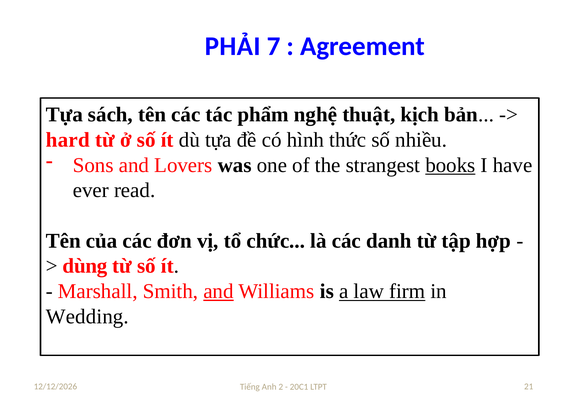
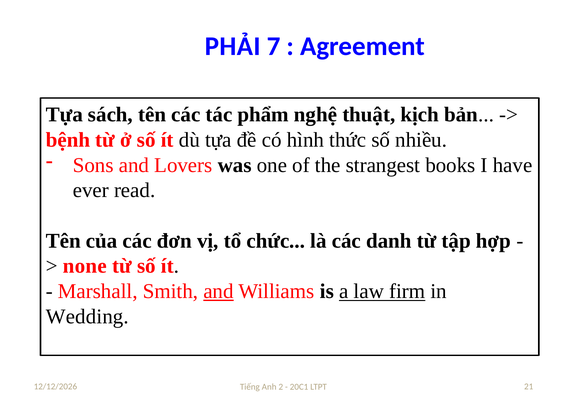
hard: hard -> bệnh (68, 140)
books underline: present -> none (450, 165)
dùng: dùng -> none (85, 266)
